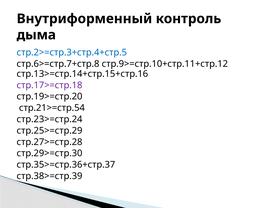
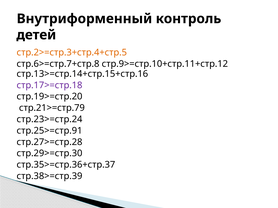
дыма: дыма -> детей (36, 35)
стр.2>=стр.3+стр.4+стр.5 colour: blue -> orange (72, 53)
стр.21>=стр.54: стр.21>=стр.54 -> стр.21>=стр.79 (52, 108)
стр.25>=стр.29: стр.25>=стр.29 -> стр.25>=стр.91 (50, 131)
